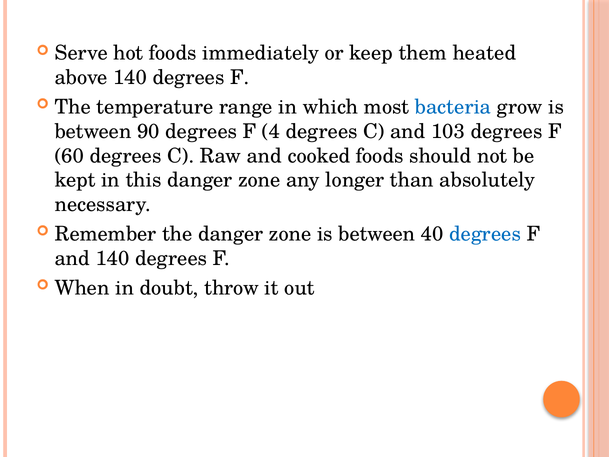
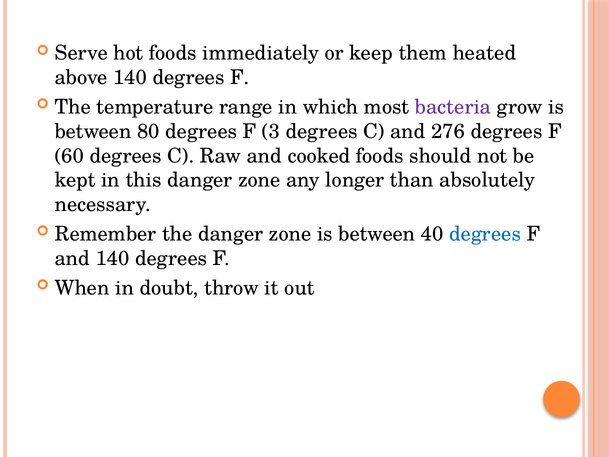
bacteria colour: blue -> purple (453, 107)
90: 90 -> 80 (148, 131)
4: 4 -> 3 (271, 131)
103: 103 -> 276 (448, 131)
